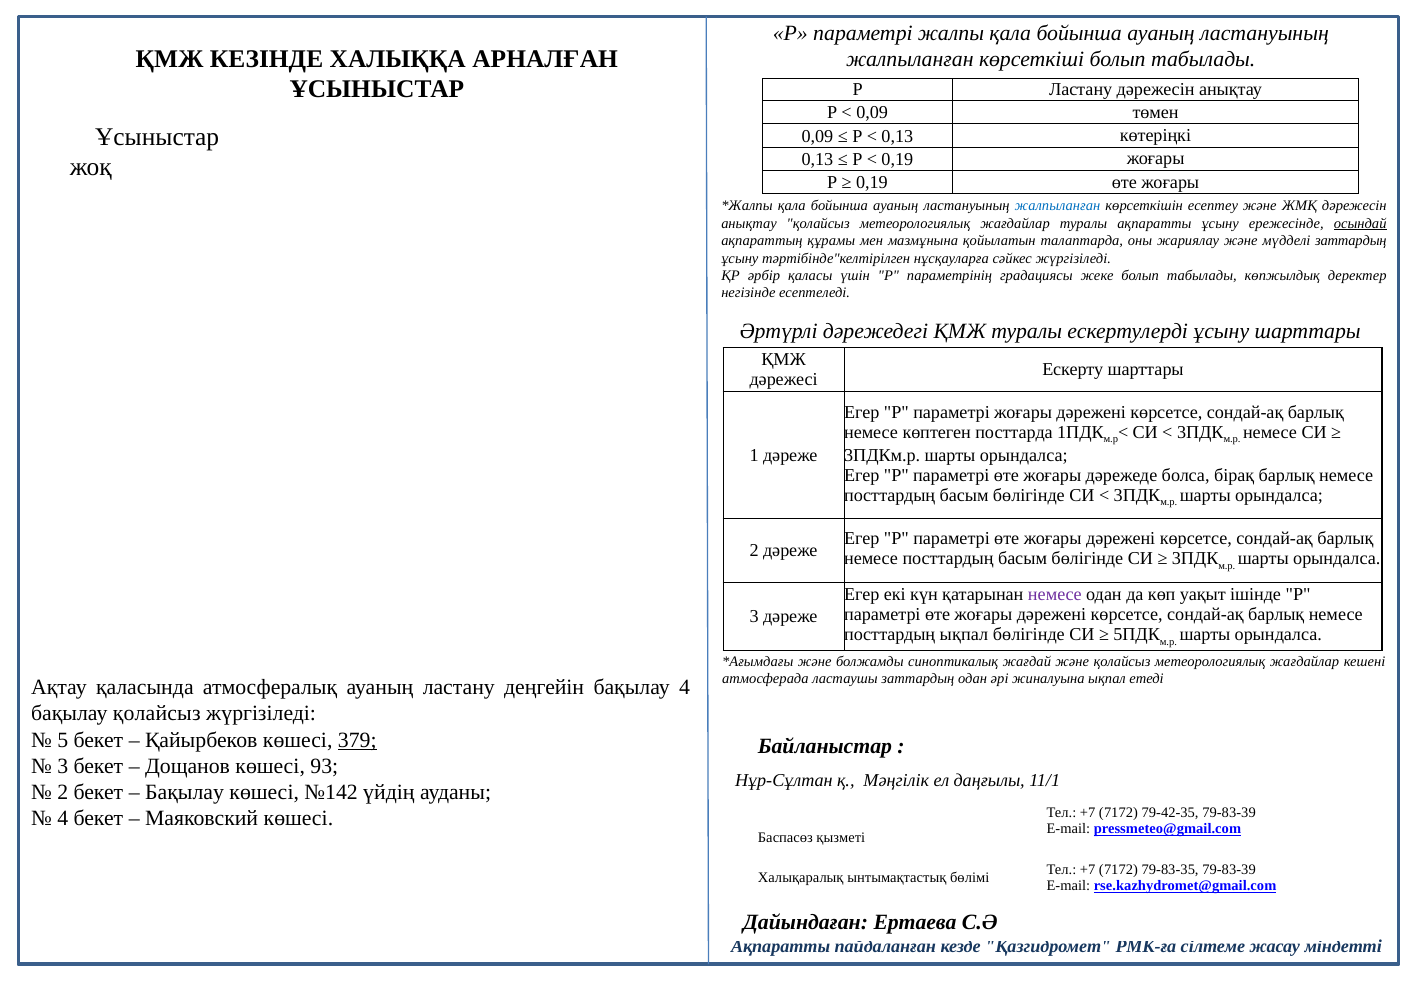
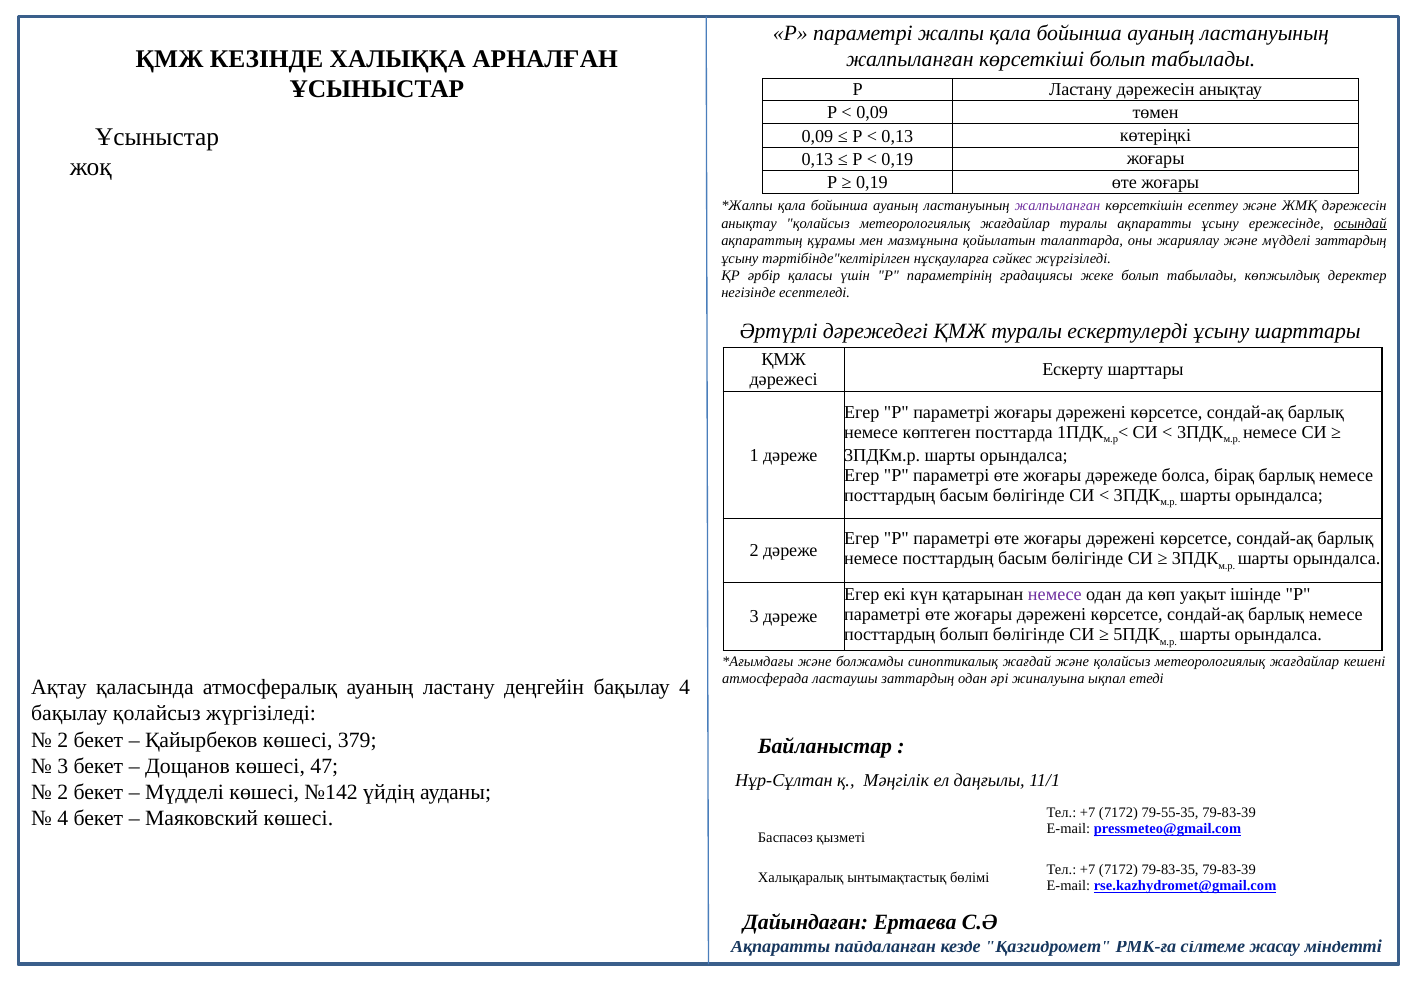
жалпыланған colour: blue -> purple (1057, 206)
посттардың ықпал: ықпал -> болып (964, 635)
5: 5 -> 2 (63, 740)
379 underline: present -> none (357, 740)
93: 93 -> 47 (324, 766)
Бақылау: Бақылау -> Мүдделі (185, 792)
79-42-35: 79-42-35 -> 79-55-35 (1170, 813)
